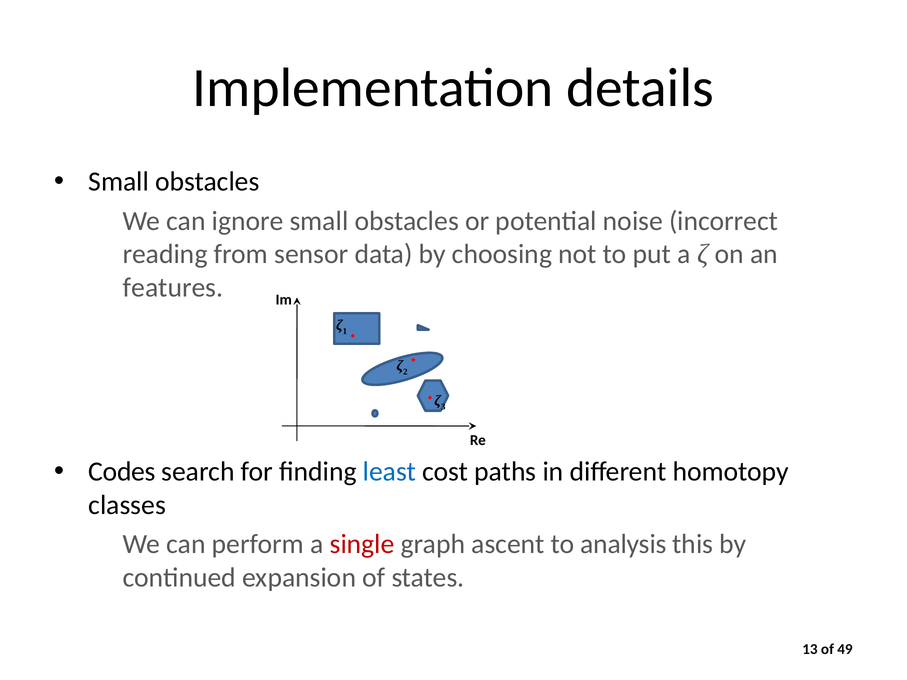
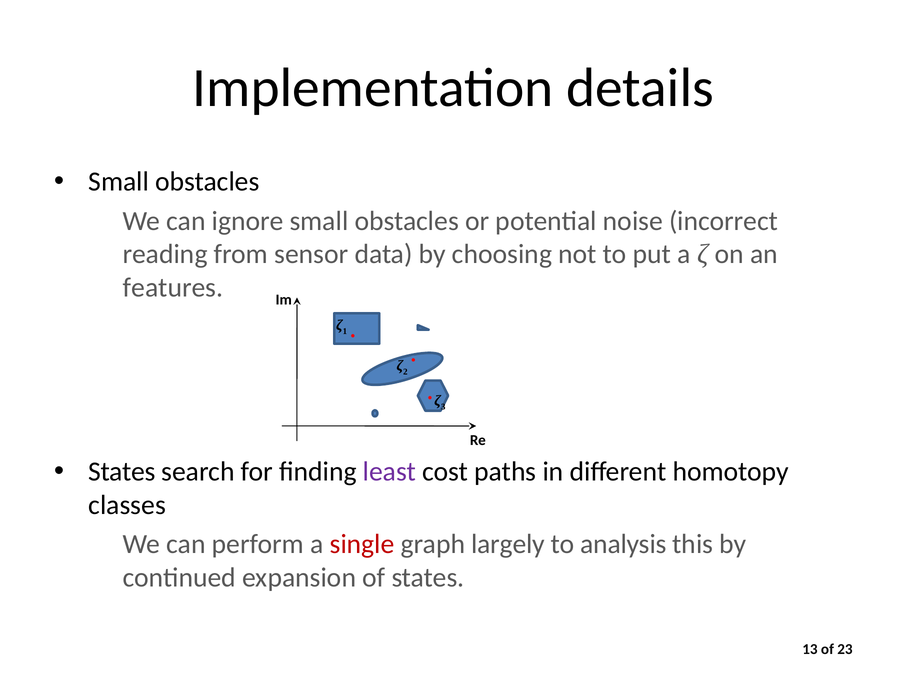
Codes: Codes -> States (122, 472)
least colour: blue -> purple (389, 472)
ascent: ascent -> largely (508, 544)
49: 49 -> 23 (845, 649)
